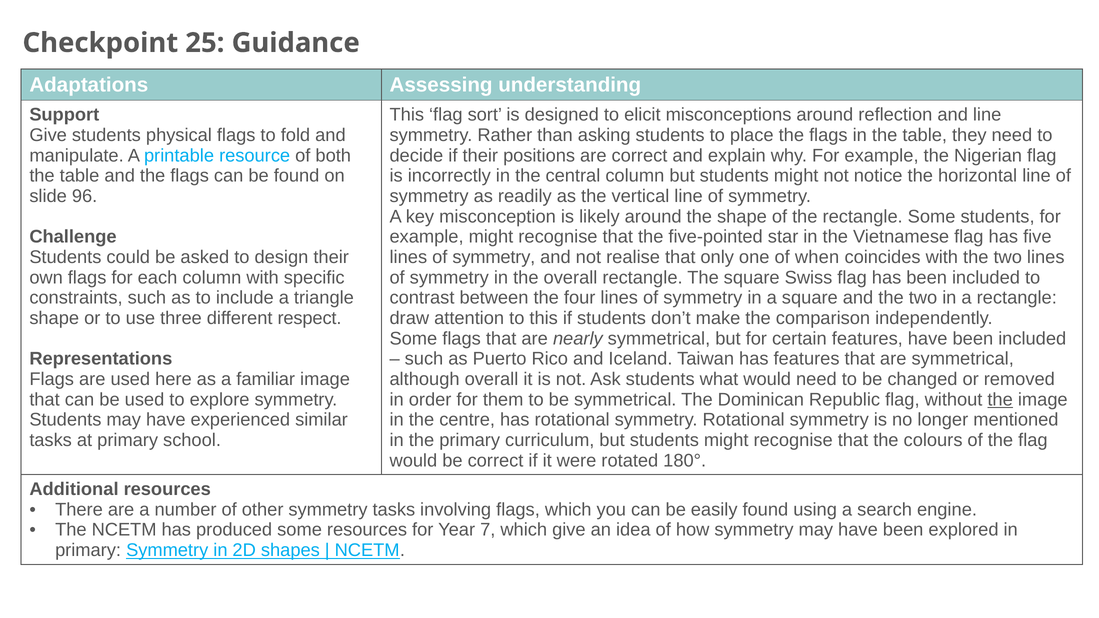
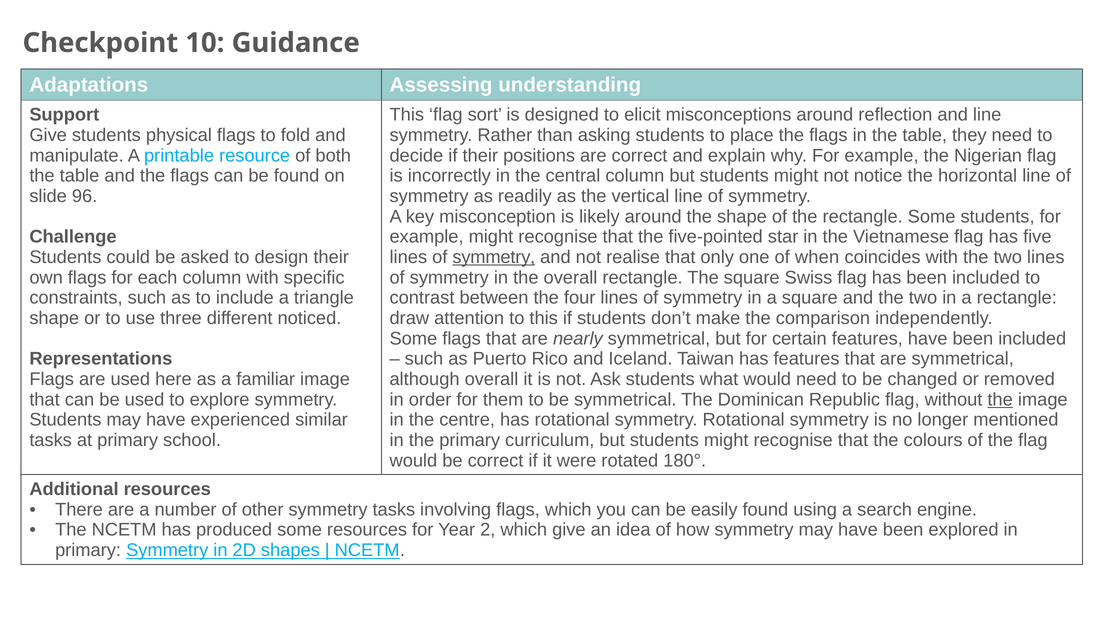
25: 25 -> 10 (205, 43)
symmetry underline: none -> present (494, 257)
respect: respect -> noticed (309, 318)
7: 7 -> 2 (488, 530)
